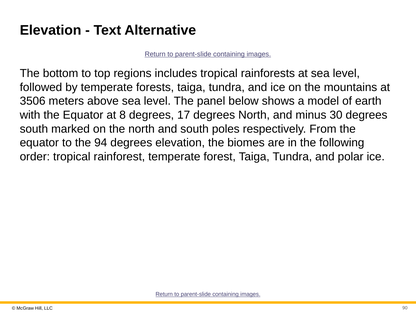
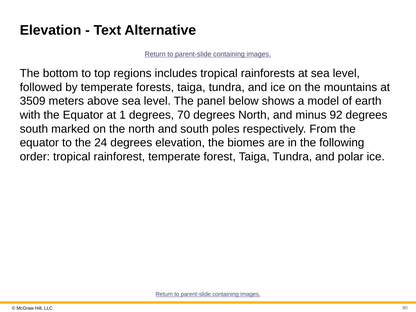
3506: 3506 -> 3509 (33, 101)
8: 8 -> 1 (123, 115)
17: 17 -> 70 (184, 115)
30: 30 -> 92 (336, 115)
94: 94 -> 24 (101, 143)
